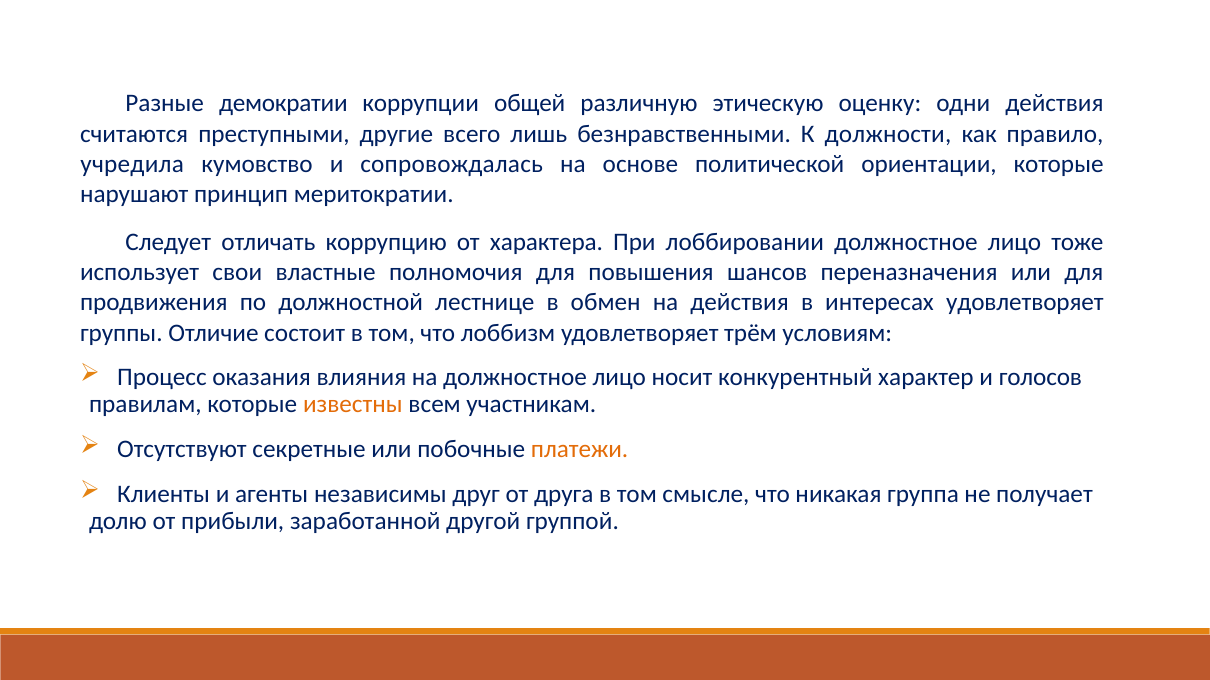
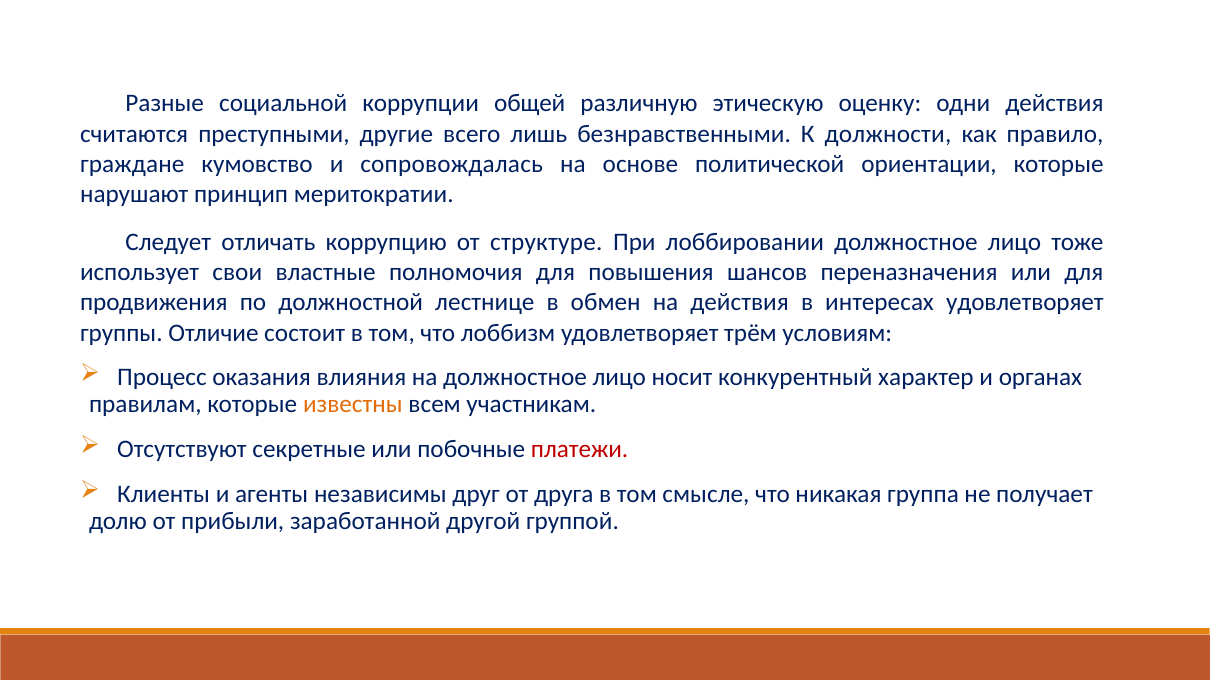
демократии: демократии -> социальной (283, 104)
учредила: учредила -> граждане (132, 164)
характера: характера -> структуре (546, 242)
голосов: голосов -> органах (1040, 378)
платежи colour: orange -> red (580, 450)
